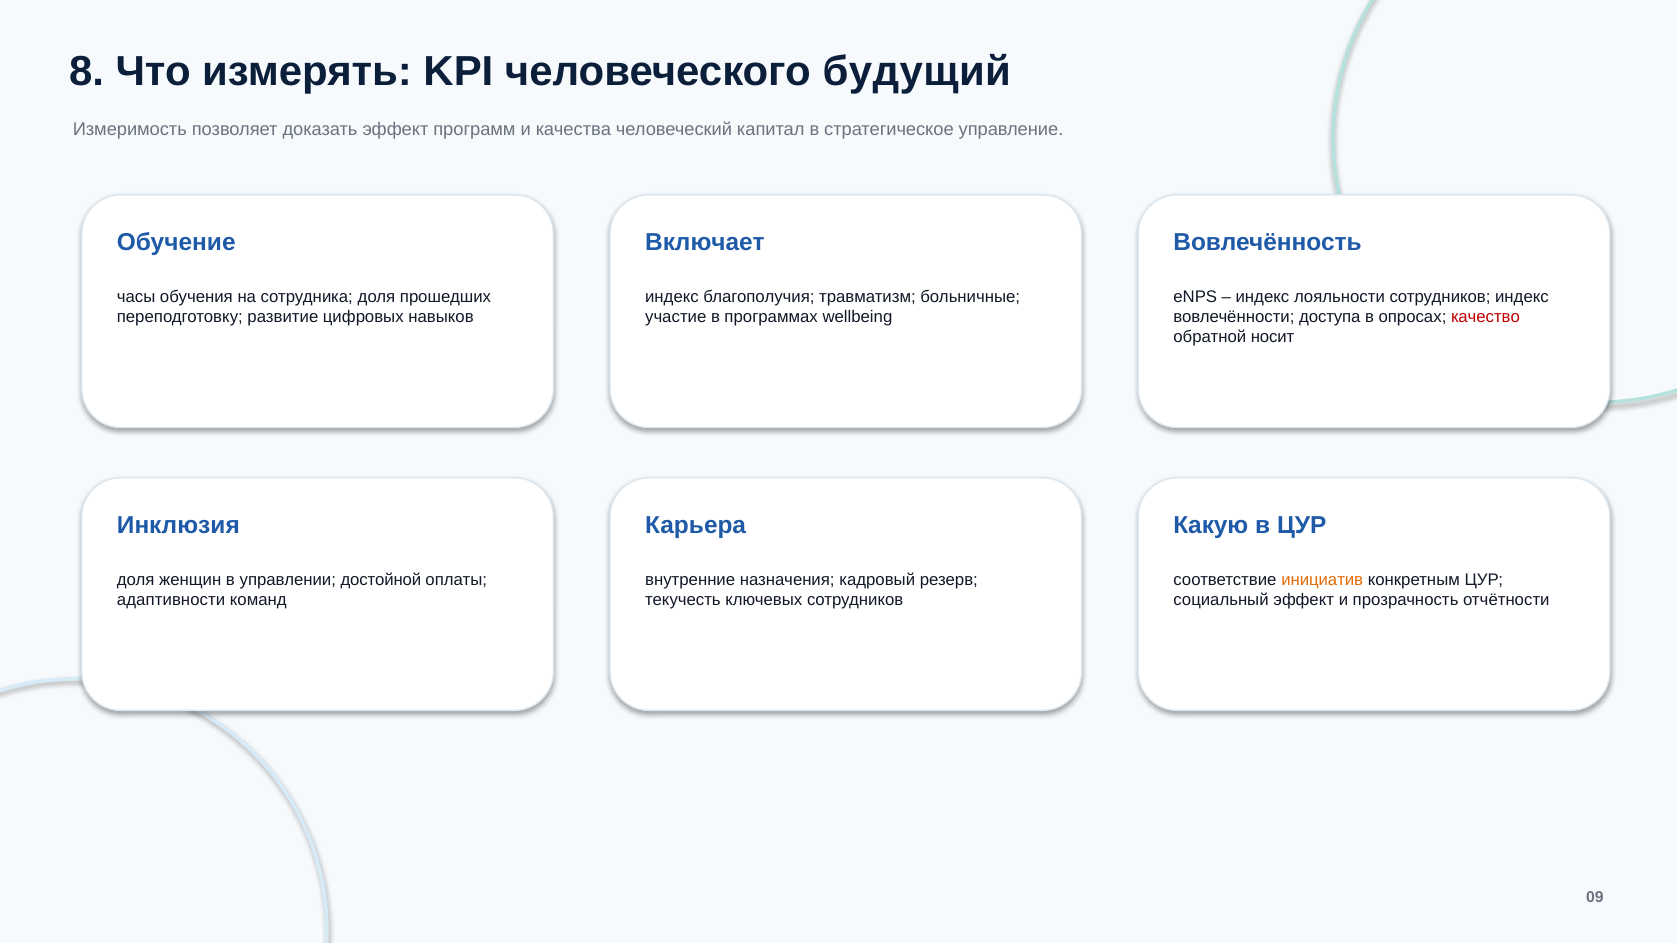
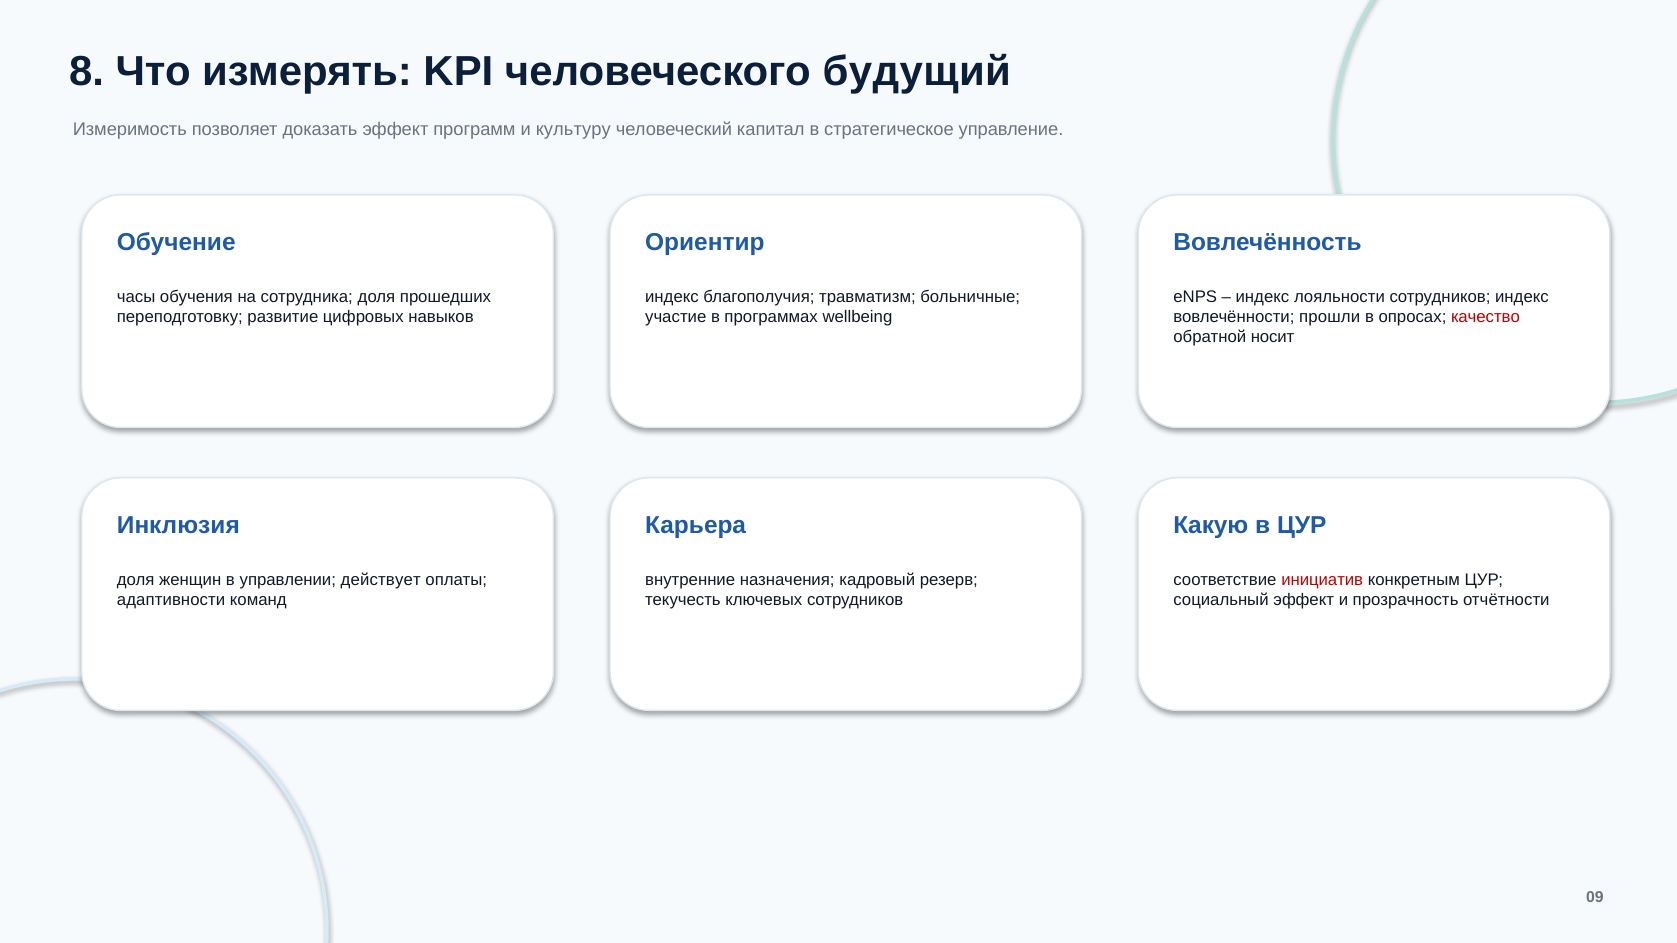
качества: качества -> культуру (573, 129)
Включает: Включает -> Ориентир (705, 243)
доступа: доступа -> прошли (1330, 317)
достойной: достойной -> действует (381, 580)
инициатив colour: orange -> red (1322, 580)
